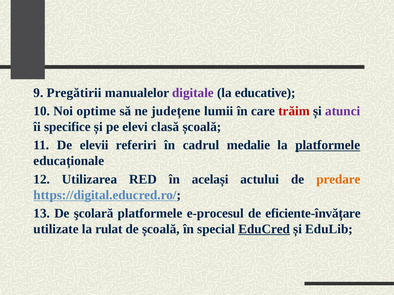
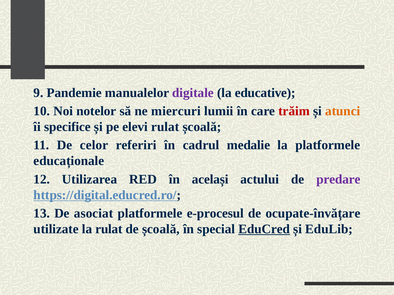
Pregătirii: Pregătirii -> Pandemie (74, 93)
optime: optime -> notelor (96, 111)
județene: județene -> miercuri (176, 111)
atunci colour: purple -> orange (343, 111)
elevi clasă: clasă -> rulat (165, 127)
elevii: elevii -> celor (94, 145)
platformele underline: present -> none (328, 145)
predare colour: orange -> purple (338, 180)
şcolară: şcolară -> asociat (94, 214)
eficiente-învățare: eficiente-învățare -> ocupate-învățare (313, 214)
